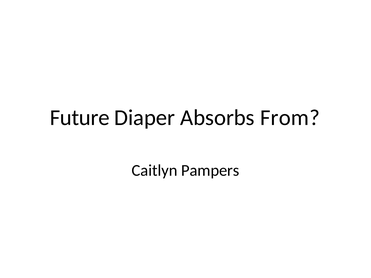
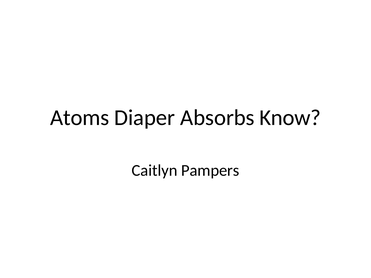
Future: Future -> Atoms (80, 118)
From: From -> Know (290, 118)
